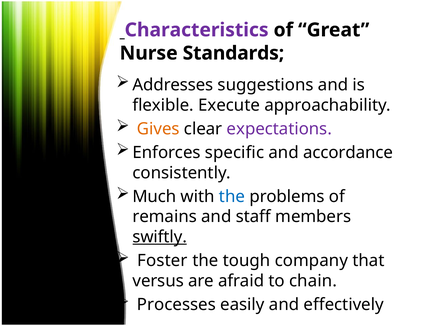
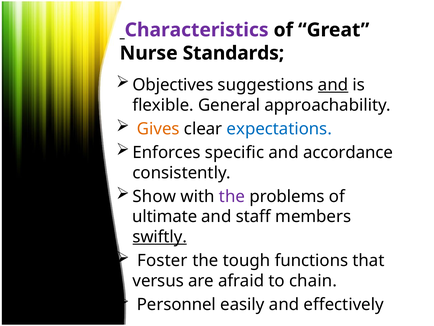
Addresses: Addresses -> Objectives (173, 85)
and underline: none -> present (333, 85)
Execute: Execute -> General (229, 105)
expectations colour: purple -> blue (279, 129)
Much: Much -> Show (154, 196)
the colour: blue -> purple (232, 196)
remains: remains -> ultimate (165, 216)
company: company -> functions (311, 260)
Processes: Processes -> Personnel (176, 304)
